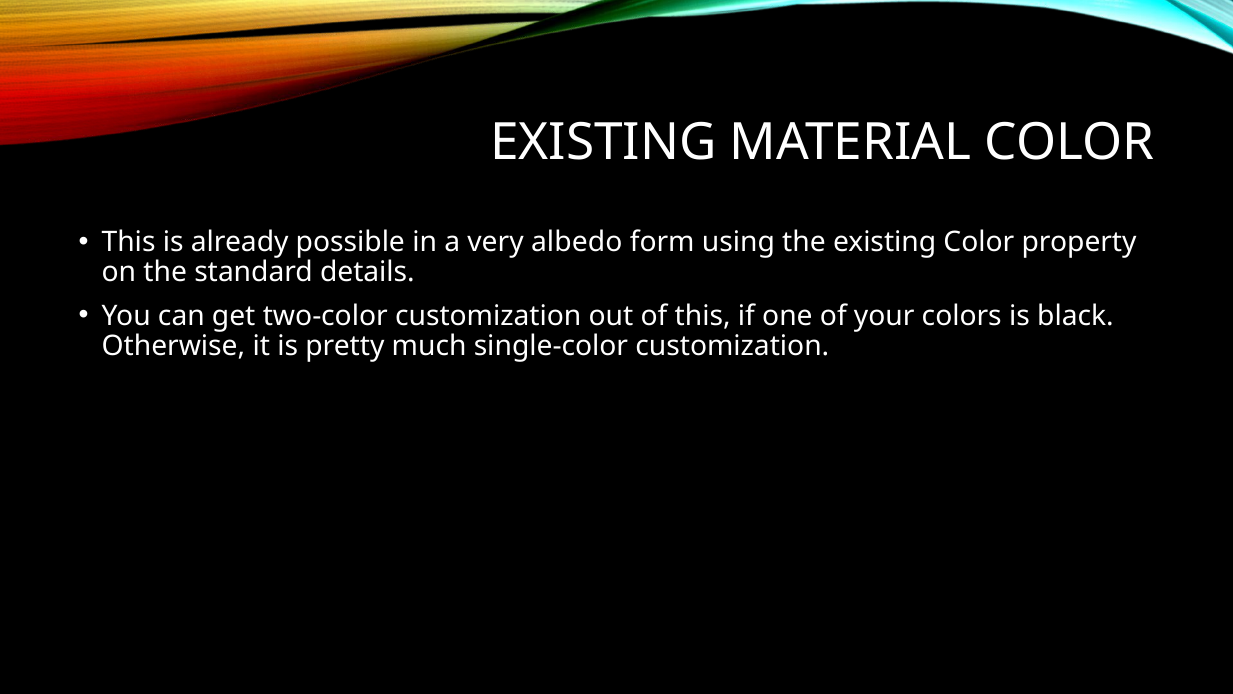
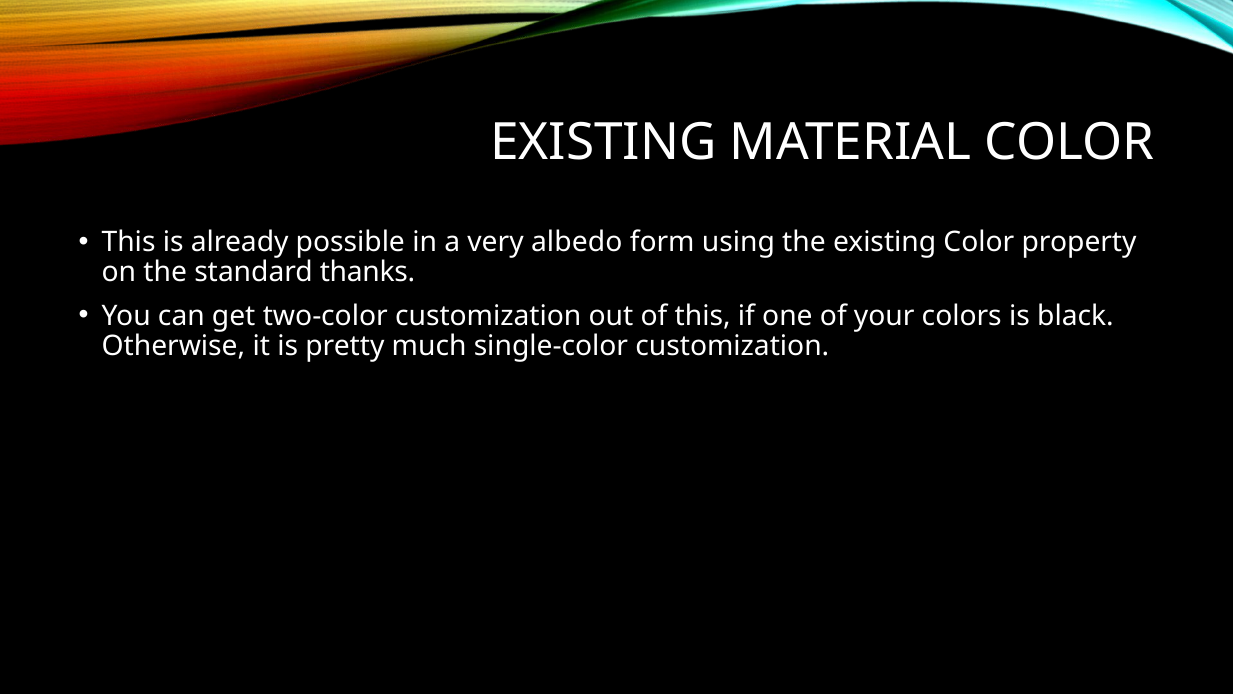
details: details -> thanks (368, 272)
